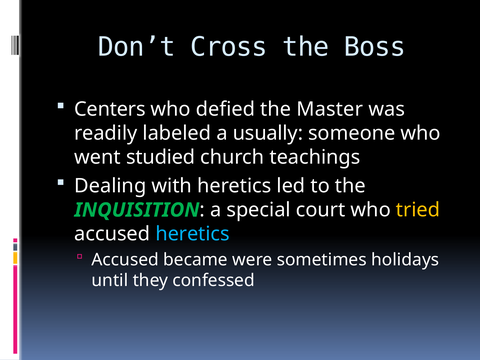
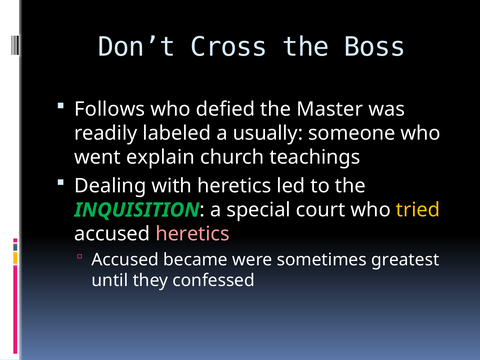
Centers: Centers -> Follows (110, 109)
studied: studied -> explain (160, 157)
heretics colour: light blue -> pink (193, 234)
holidays: holidays -> greatest (405, 260)
